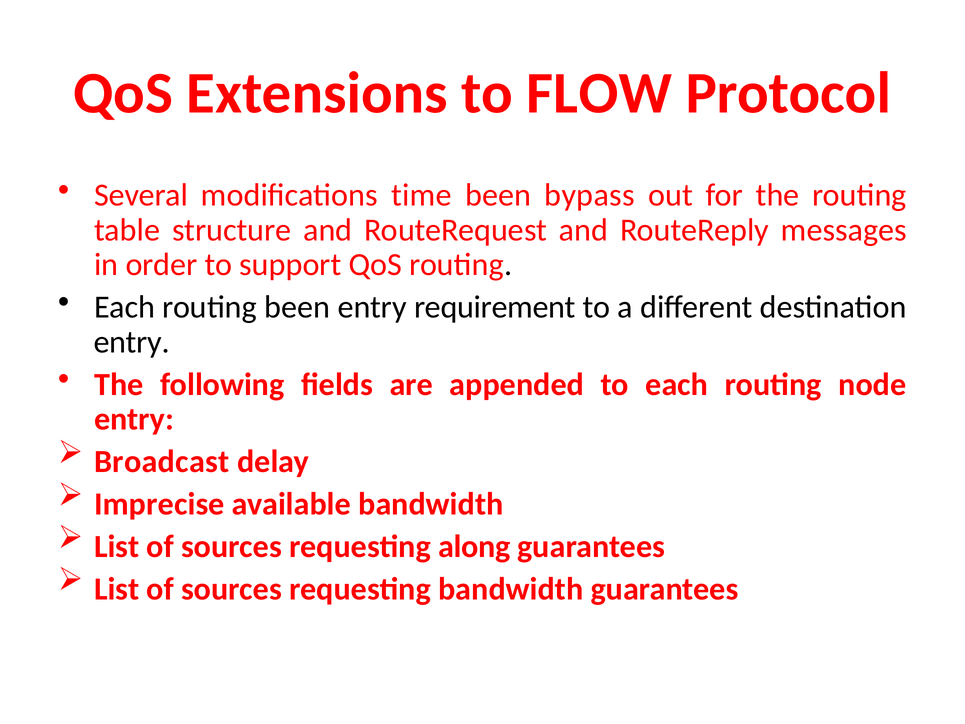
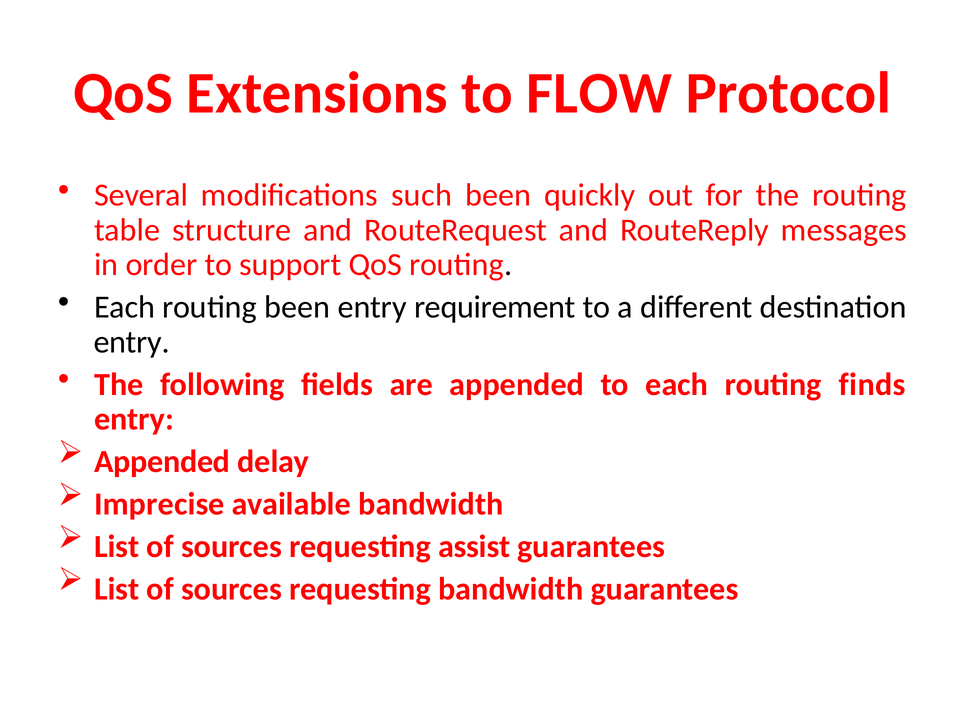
time: time -> such (421, 195)
bypass: bypass -> quickly (590, 195)
node: node -> finds (872, 384)
Broadcast: Broadcast -> Appended (162, 461)
along: along -> assist (474, 546)
